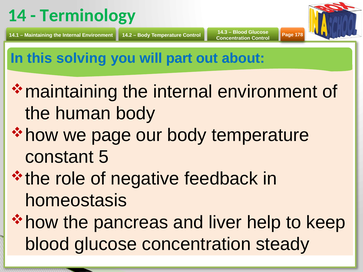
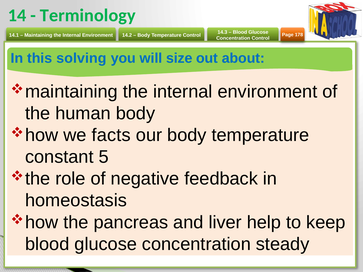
part: part -> size (179, 58)
we page: page -> facts (111, 135)
